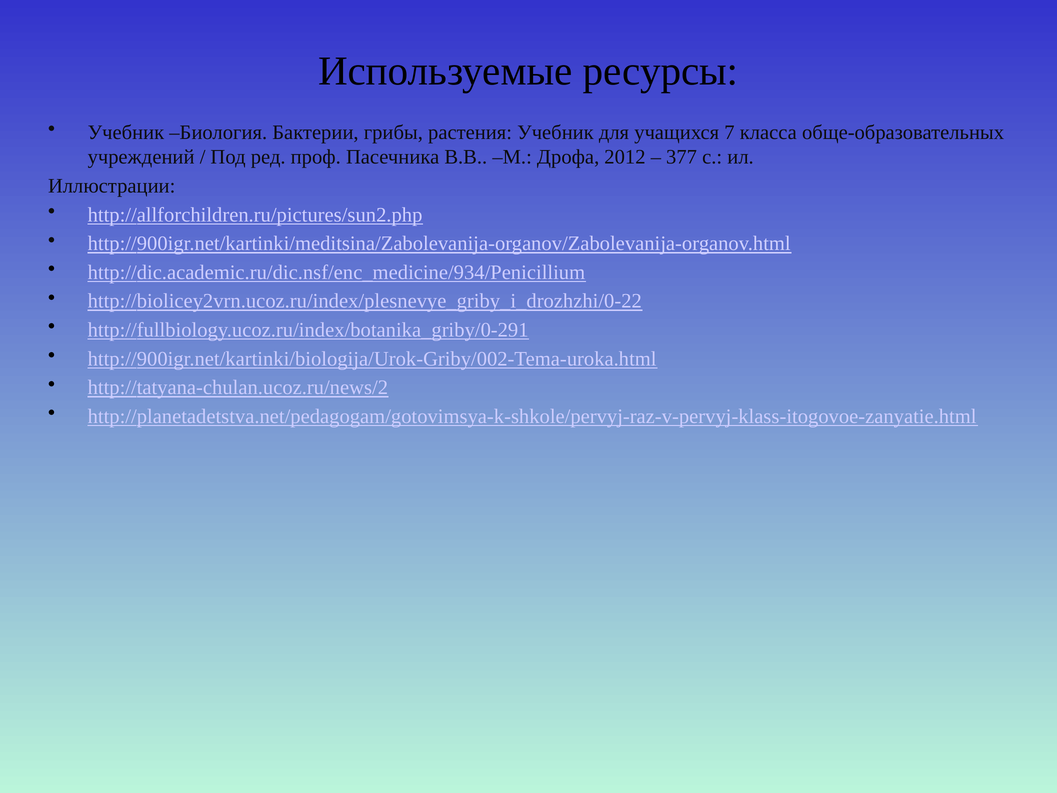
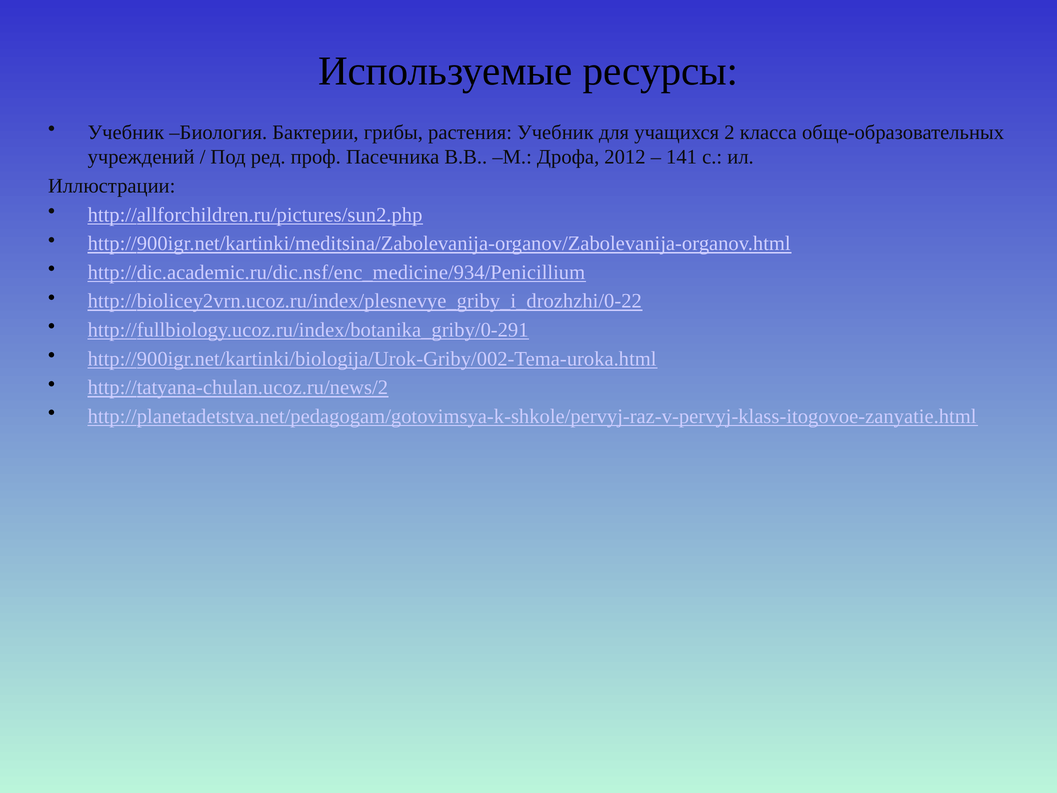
7: 7 -> 2 (729, 132)
377: 377 -> 141 (682, 157)
